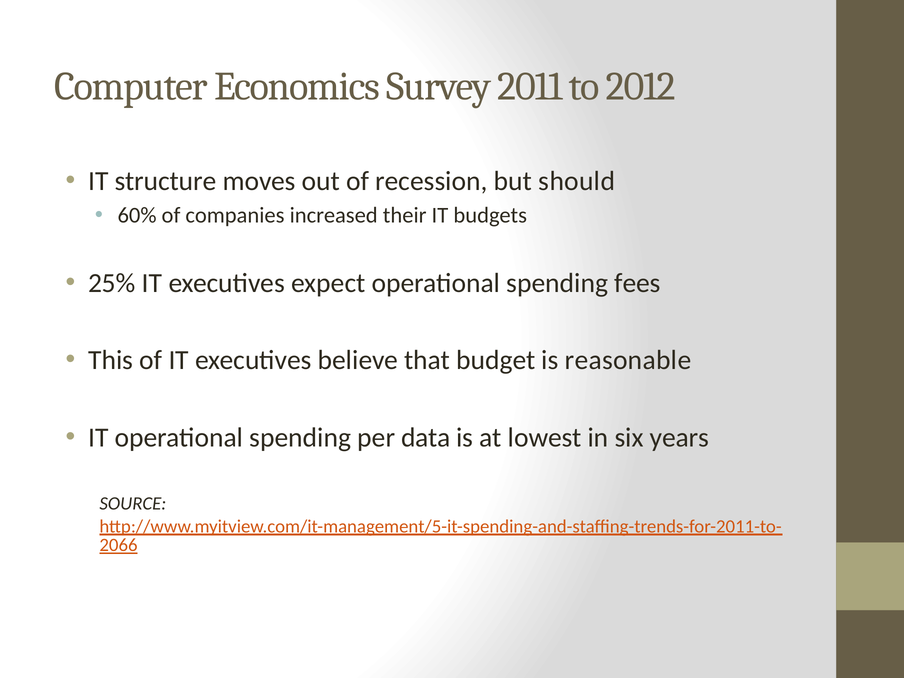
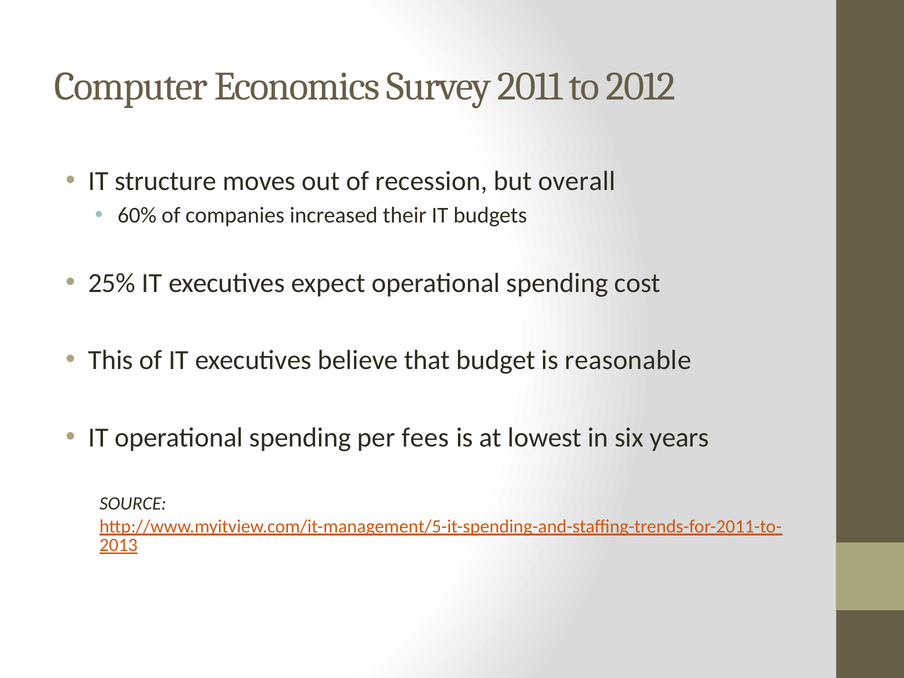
should: should -> overall (577, 181)
fees: fees -> cost (637, 283)
data: data -> fees (426, 438)
2066: 2066 -> 2013 (119, 545)
